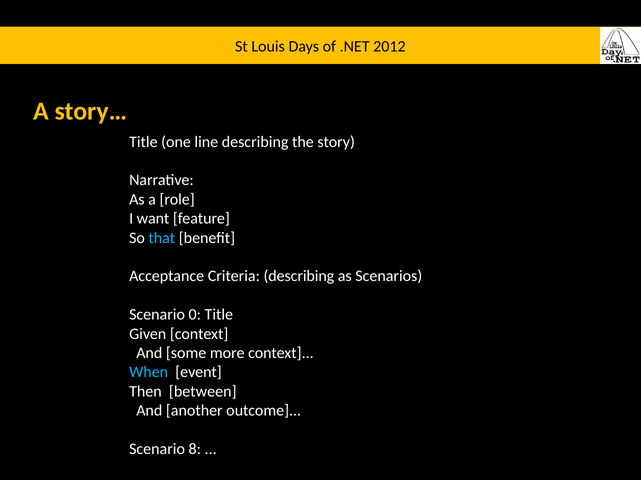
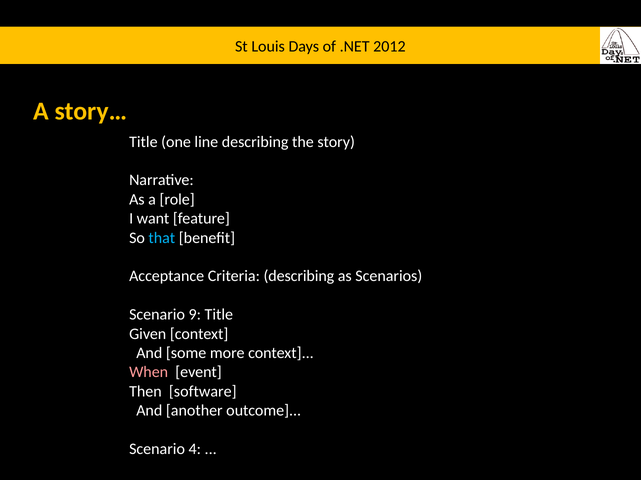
0: 0 -> 9 (195, 315)
When colour: light blue -> pink (149, 373)
between: between -> software (203, 392)
8: 8 -> 4 (195, 450)
